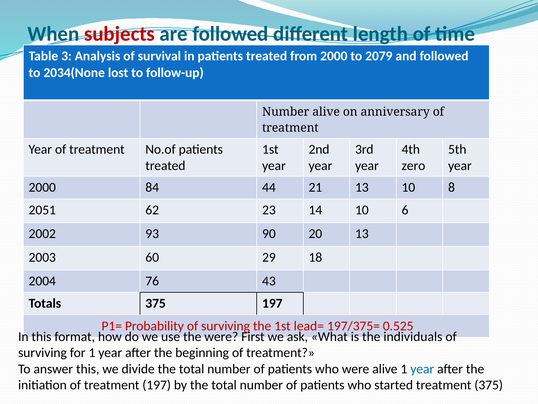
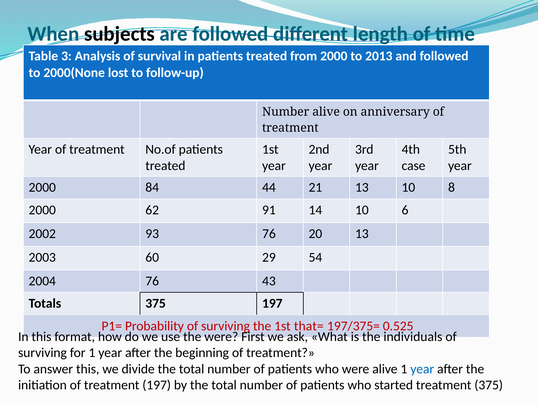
subjects colour: red -> black (120, 34)
2079: 2079 -> 2013 (379, 56)
2034(None: 2034(None -> 2000(None (74, 72)
zero: zero -> case (413, 165)
2051: 2051 -> 2000 (42, 210)
23: 23 -> 91 (269, 210)
93 90: 90 -> 76 (269, 233)
18: 18 -> 54 (315, 257)
lead=: lead= -> that= (309, 326)
